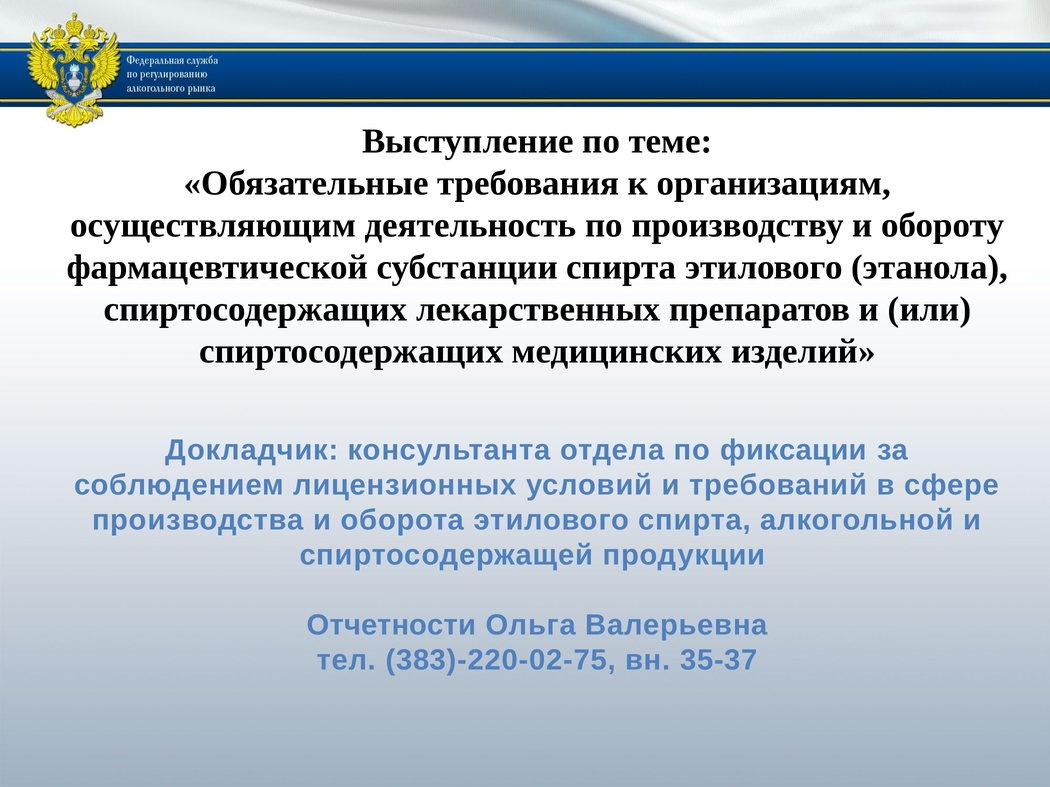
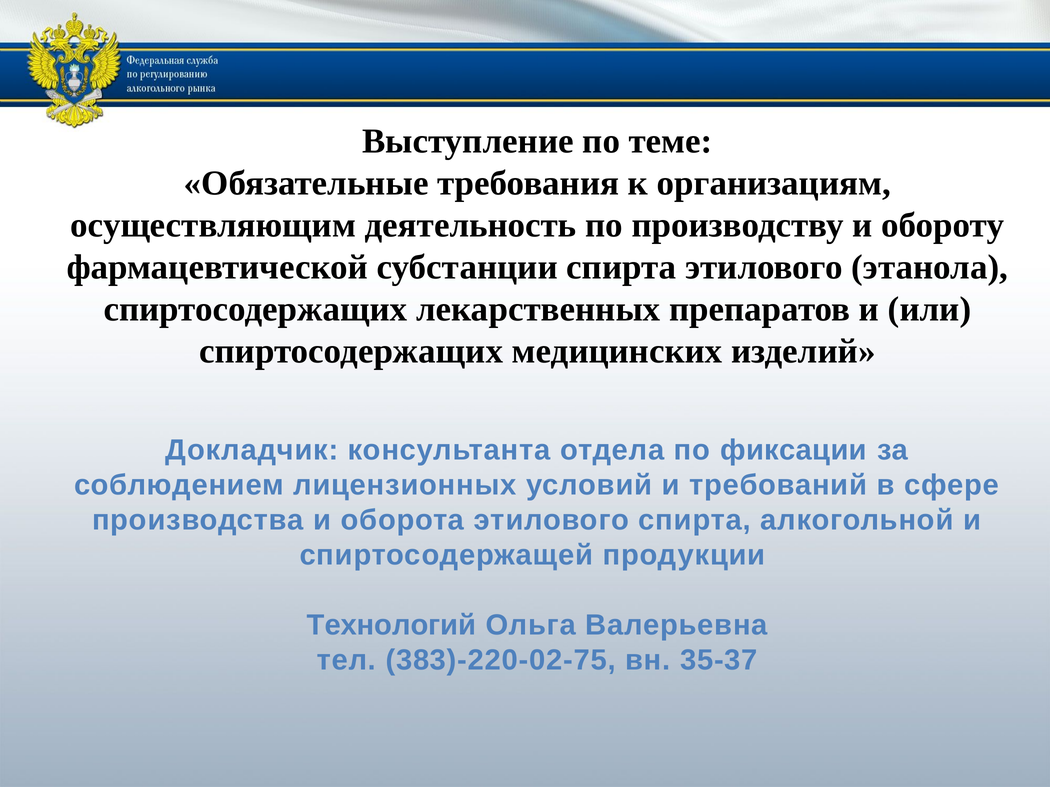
Отчетности: Отчетности -> Технологий (392, 626)
